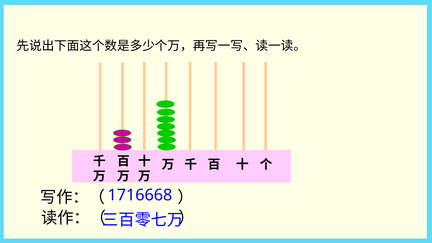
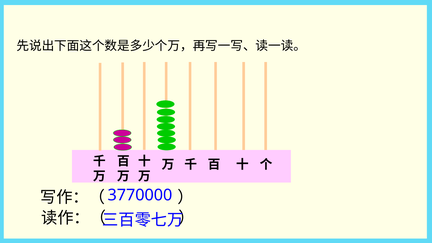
1716668: 1716668 -> 3770000 (140, 195)
